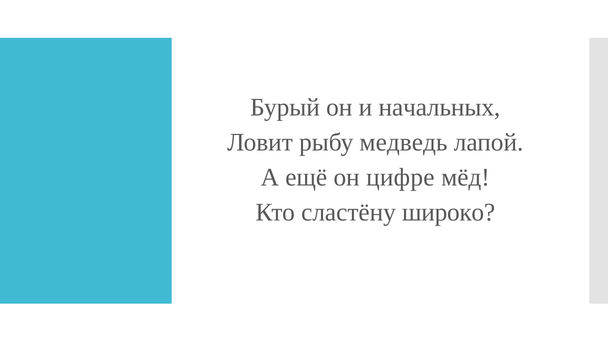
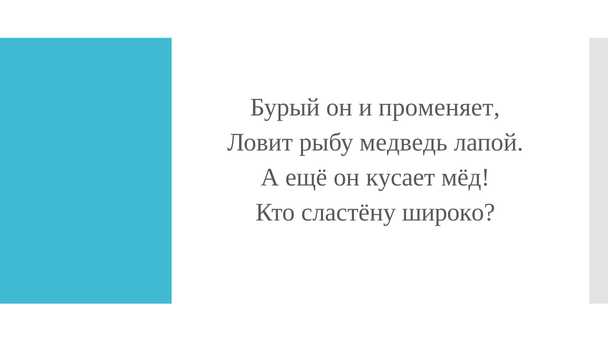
начальных: начальных -> променяет (439, 108)
цифре: цифре -> кусает (401, 177)
